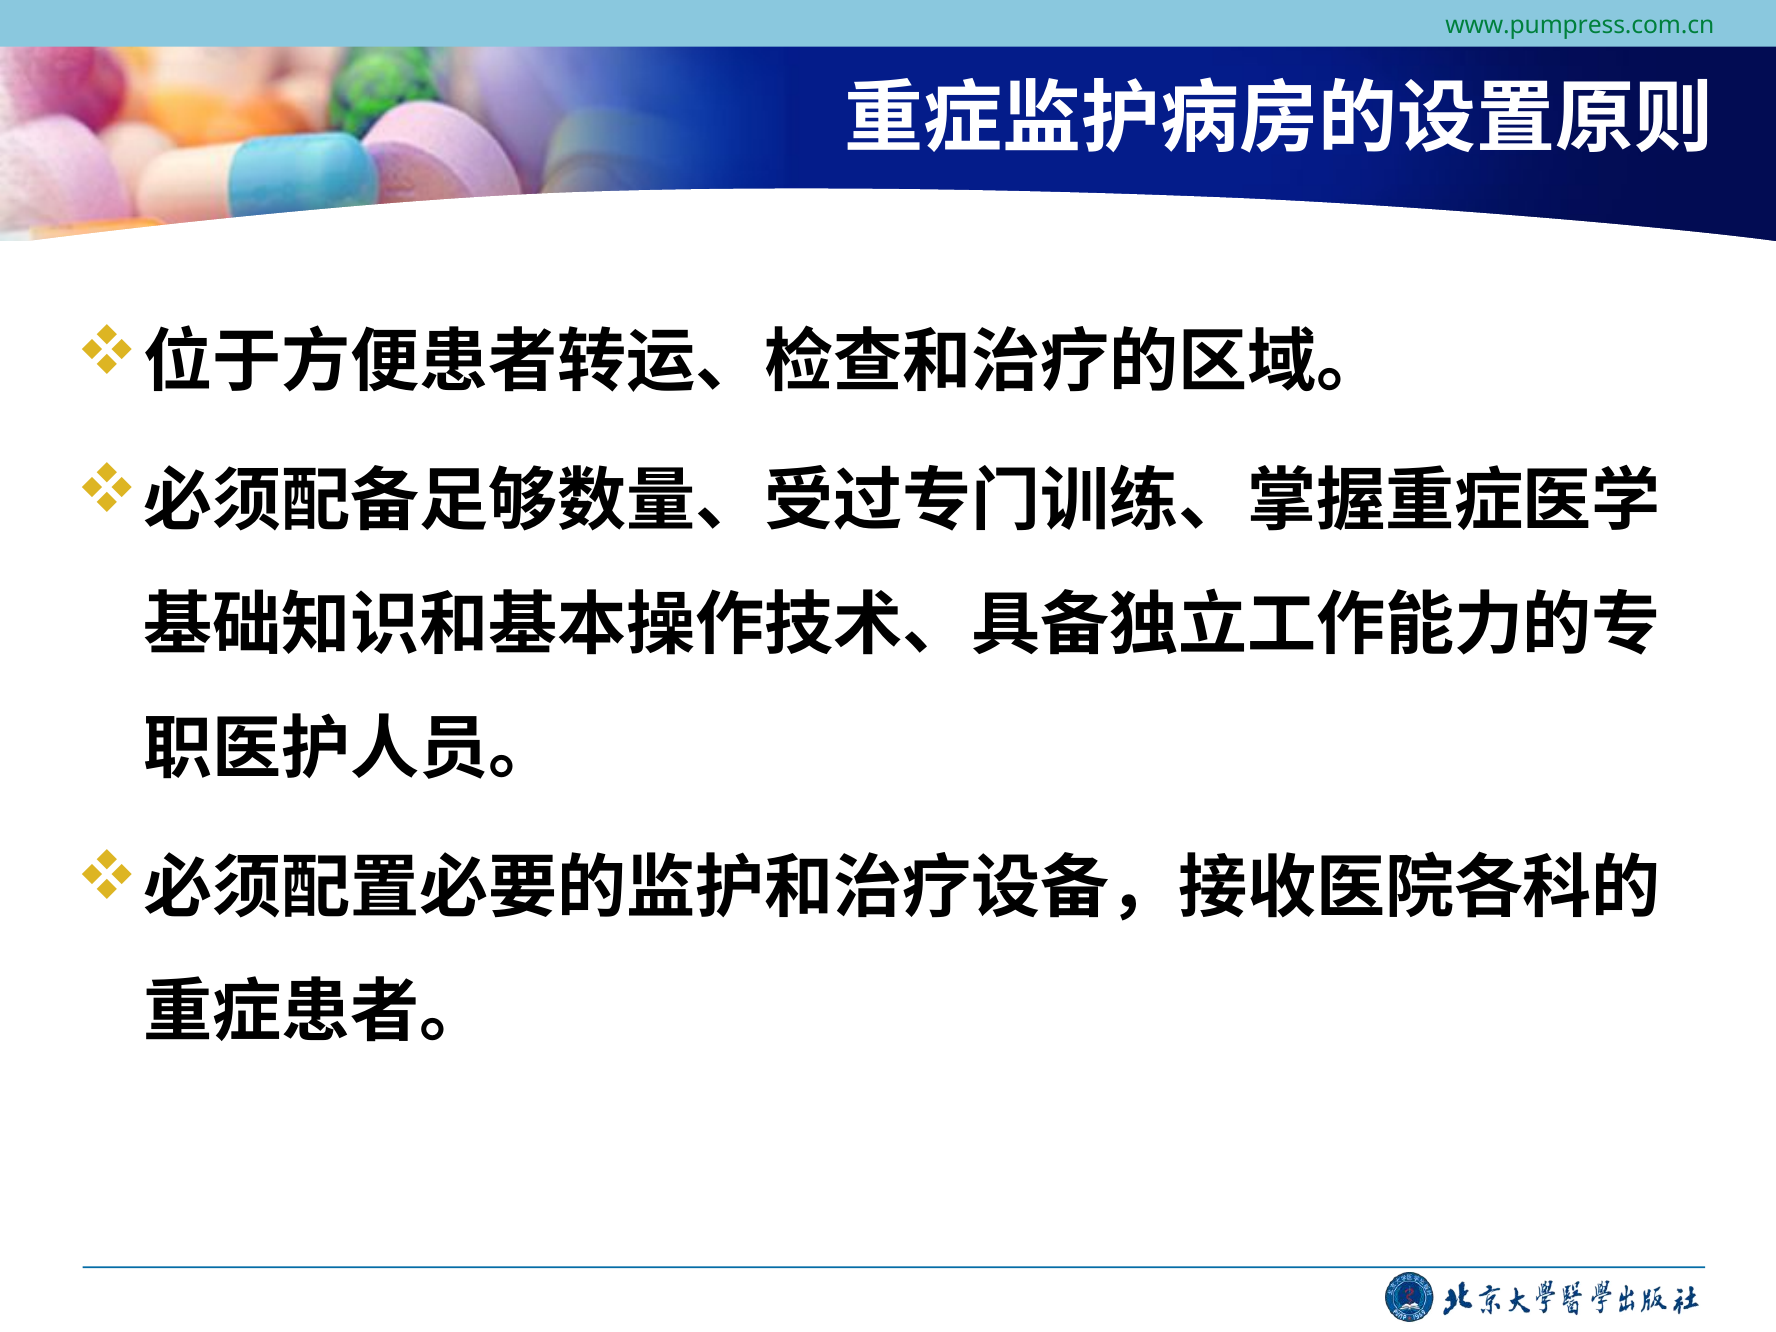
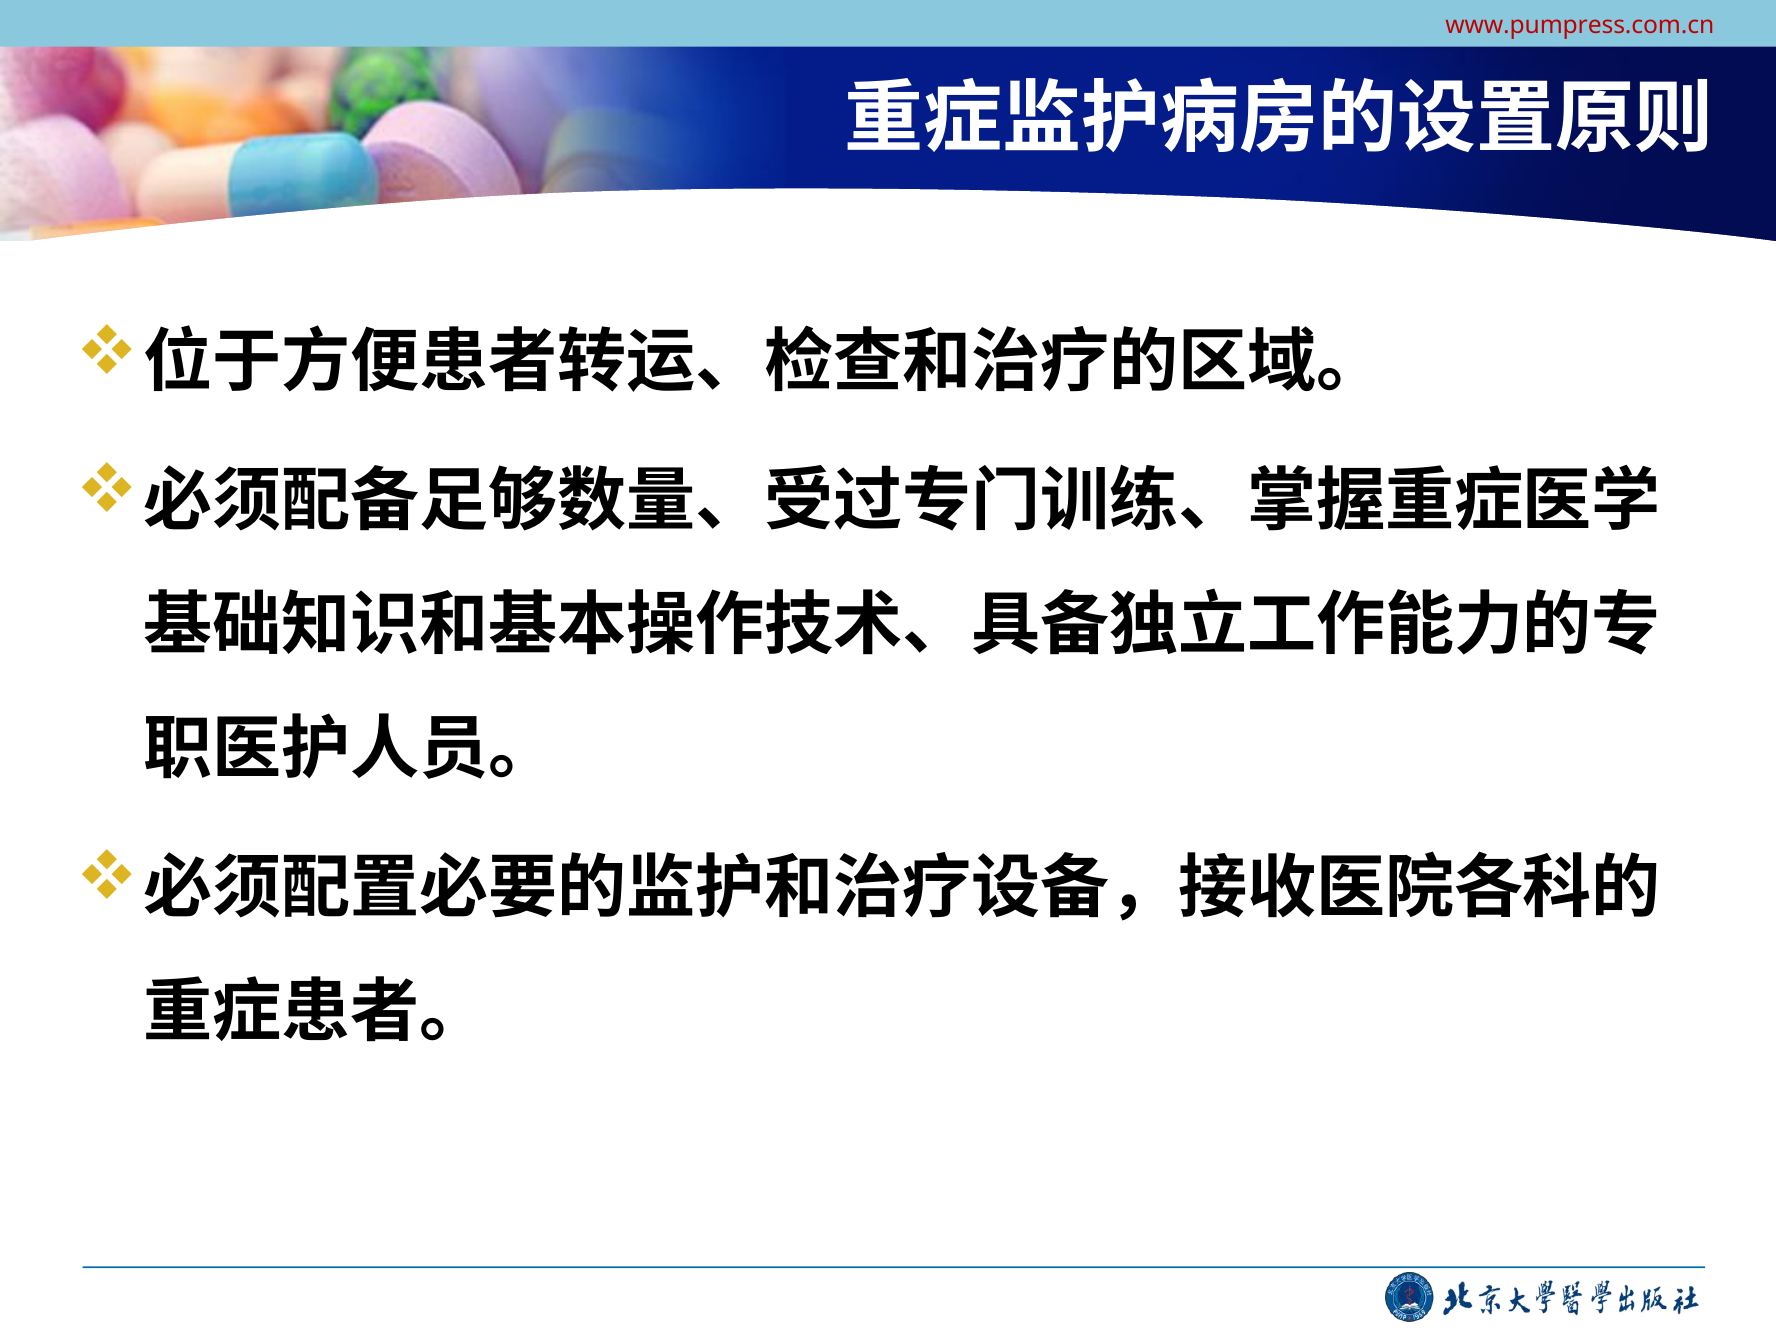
www.pumpress.com.cn colour: green -> red (1580, 25)
